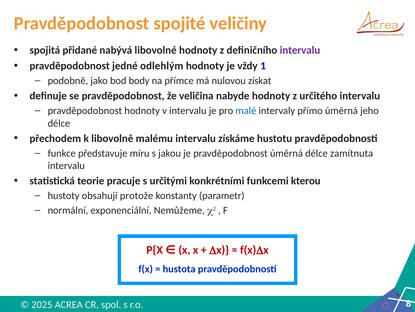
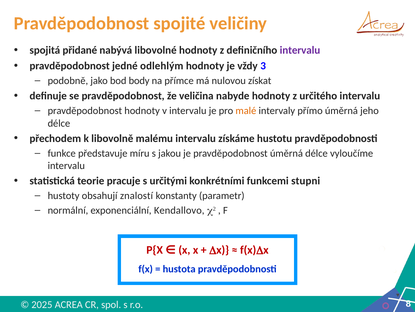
1: 1 -> 3 (263, 66)
malé colour: blue -> orange (246, 110)
zamítnuta: zamítnuta -> vyloučíme (352, 153)
kterou: kterou -> stupni (306, 180)
protože: protože -> znalostí (137, 195)
Nemůžeme: Nemůžeme -> Kendallovo (179, 210)
